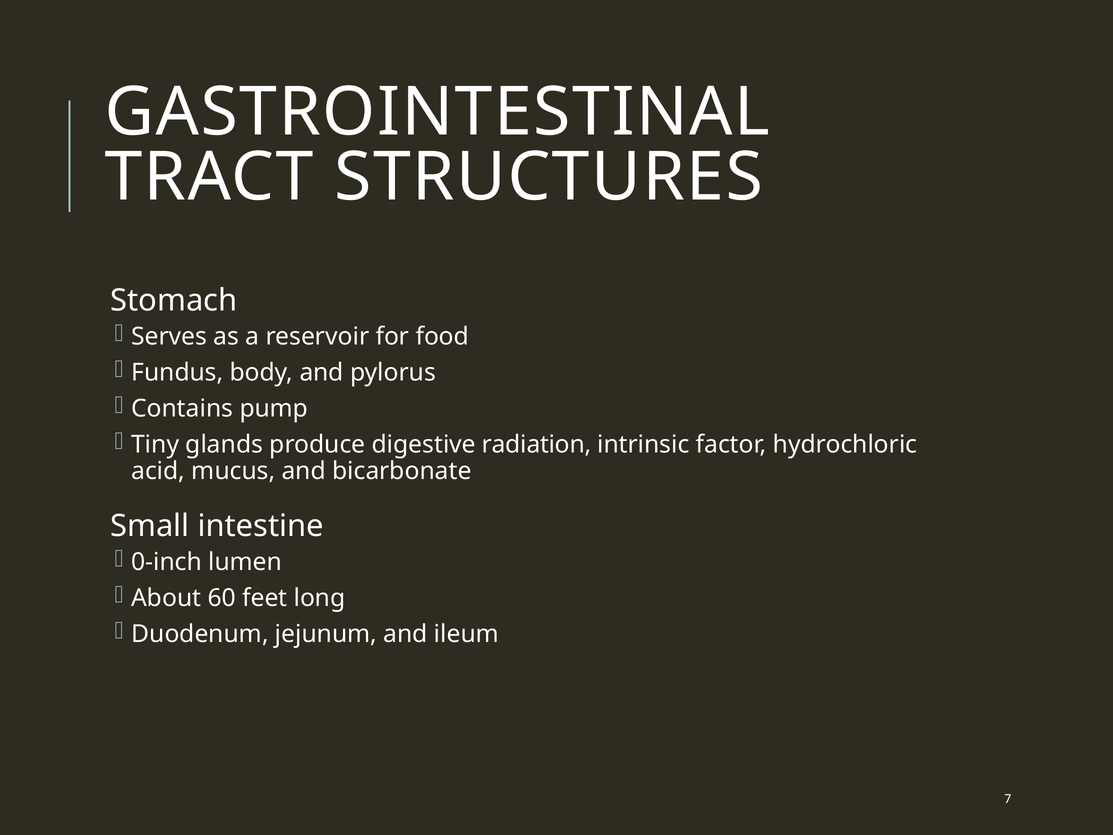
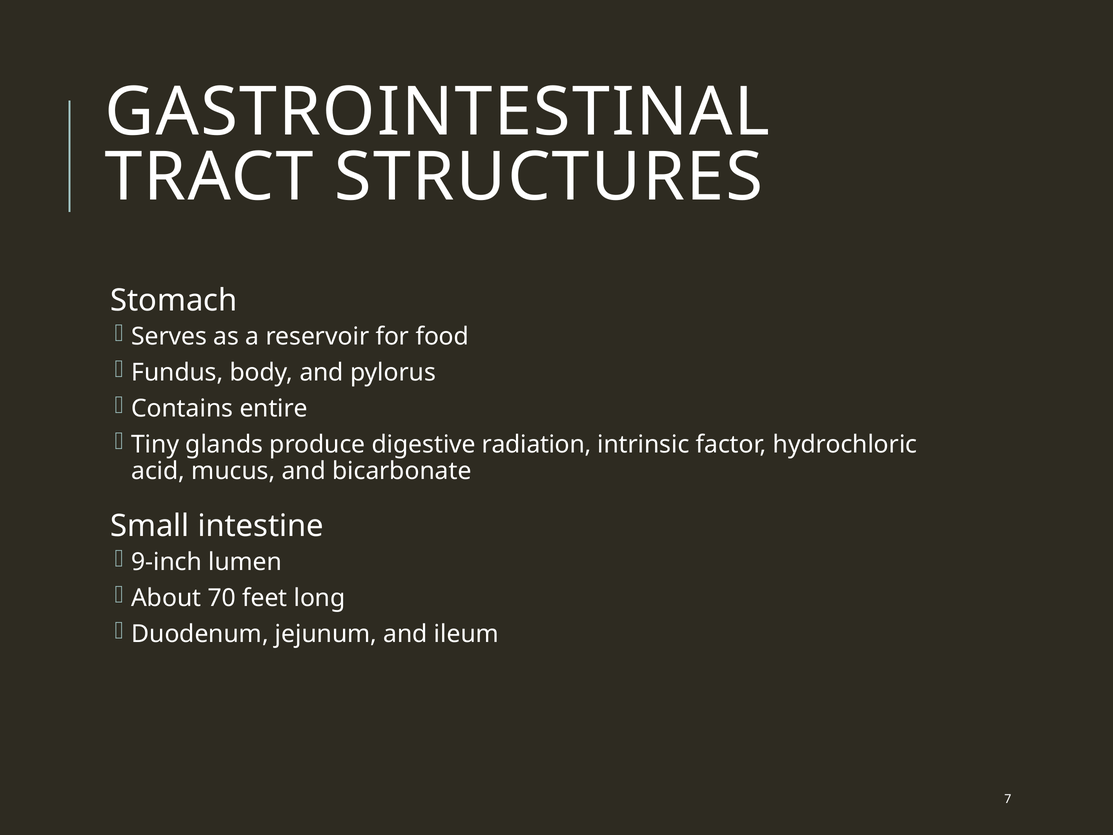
pump: pump -> entire (274, 409)
0-inch: 0-inch -> 9-inch (167, 562)
60: 60 -> 70 (222, 598)
